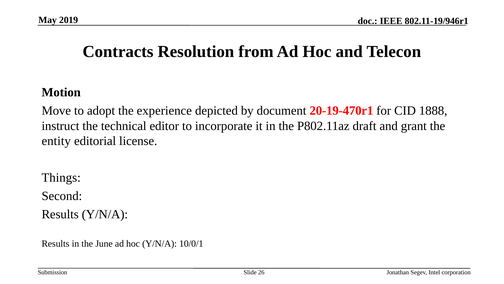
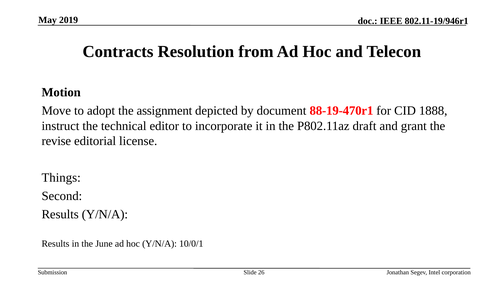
experience: experience -> assignment (164, 111)
20-19-470r1: 20-19-470r1 -> 88-19-470r1 (341, 111)
entity: entity -> revise (56, 141)
